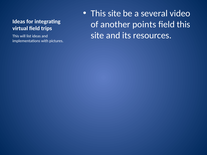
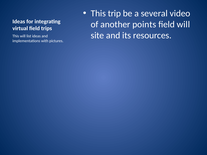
site: site -> trip (114, 13)
field this: this -> will (183, 24)
